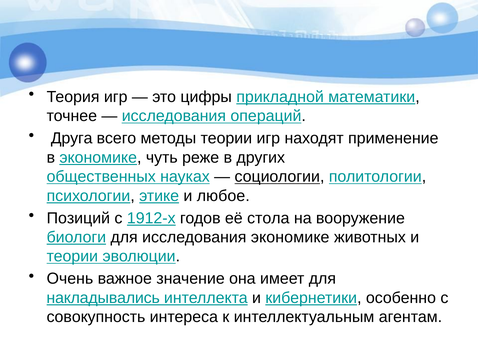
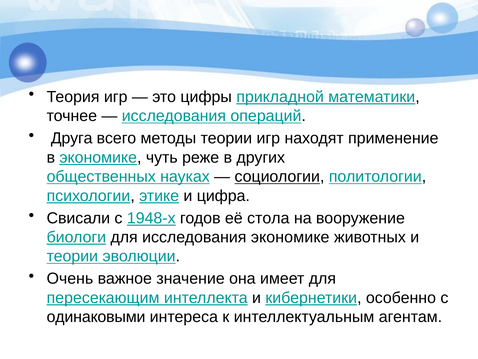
любое: любое -> цифра (223, 196)
Позиций: Позиций -> Свисали (78, 218)
1912-х: 1912-х -> 1948-х (151, 218)
накладывались: накладывались -> пересекающим (103, 297)
совокупность: совокупность -> одинаковыми (96, 317)
